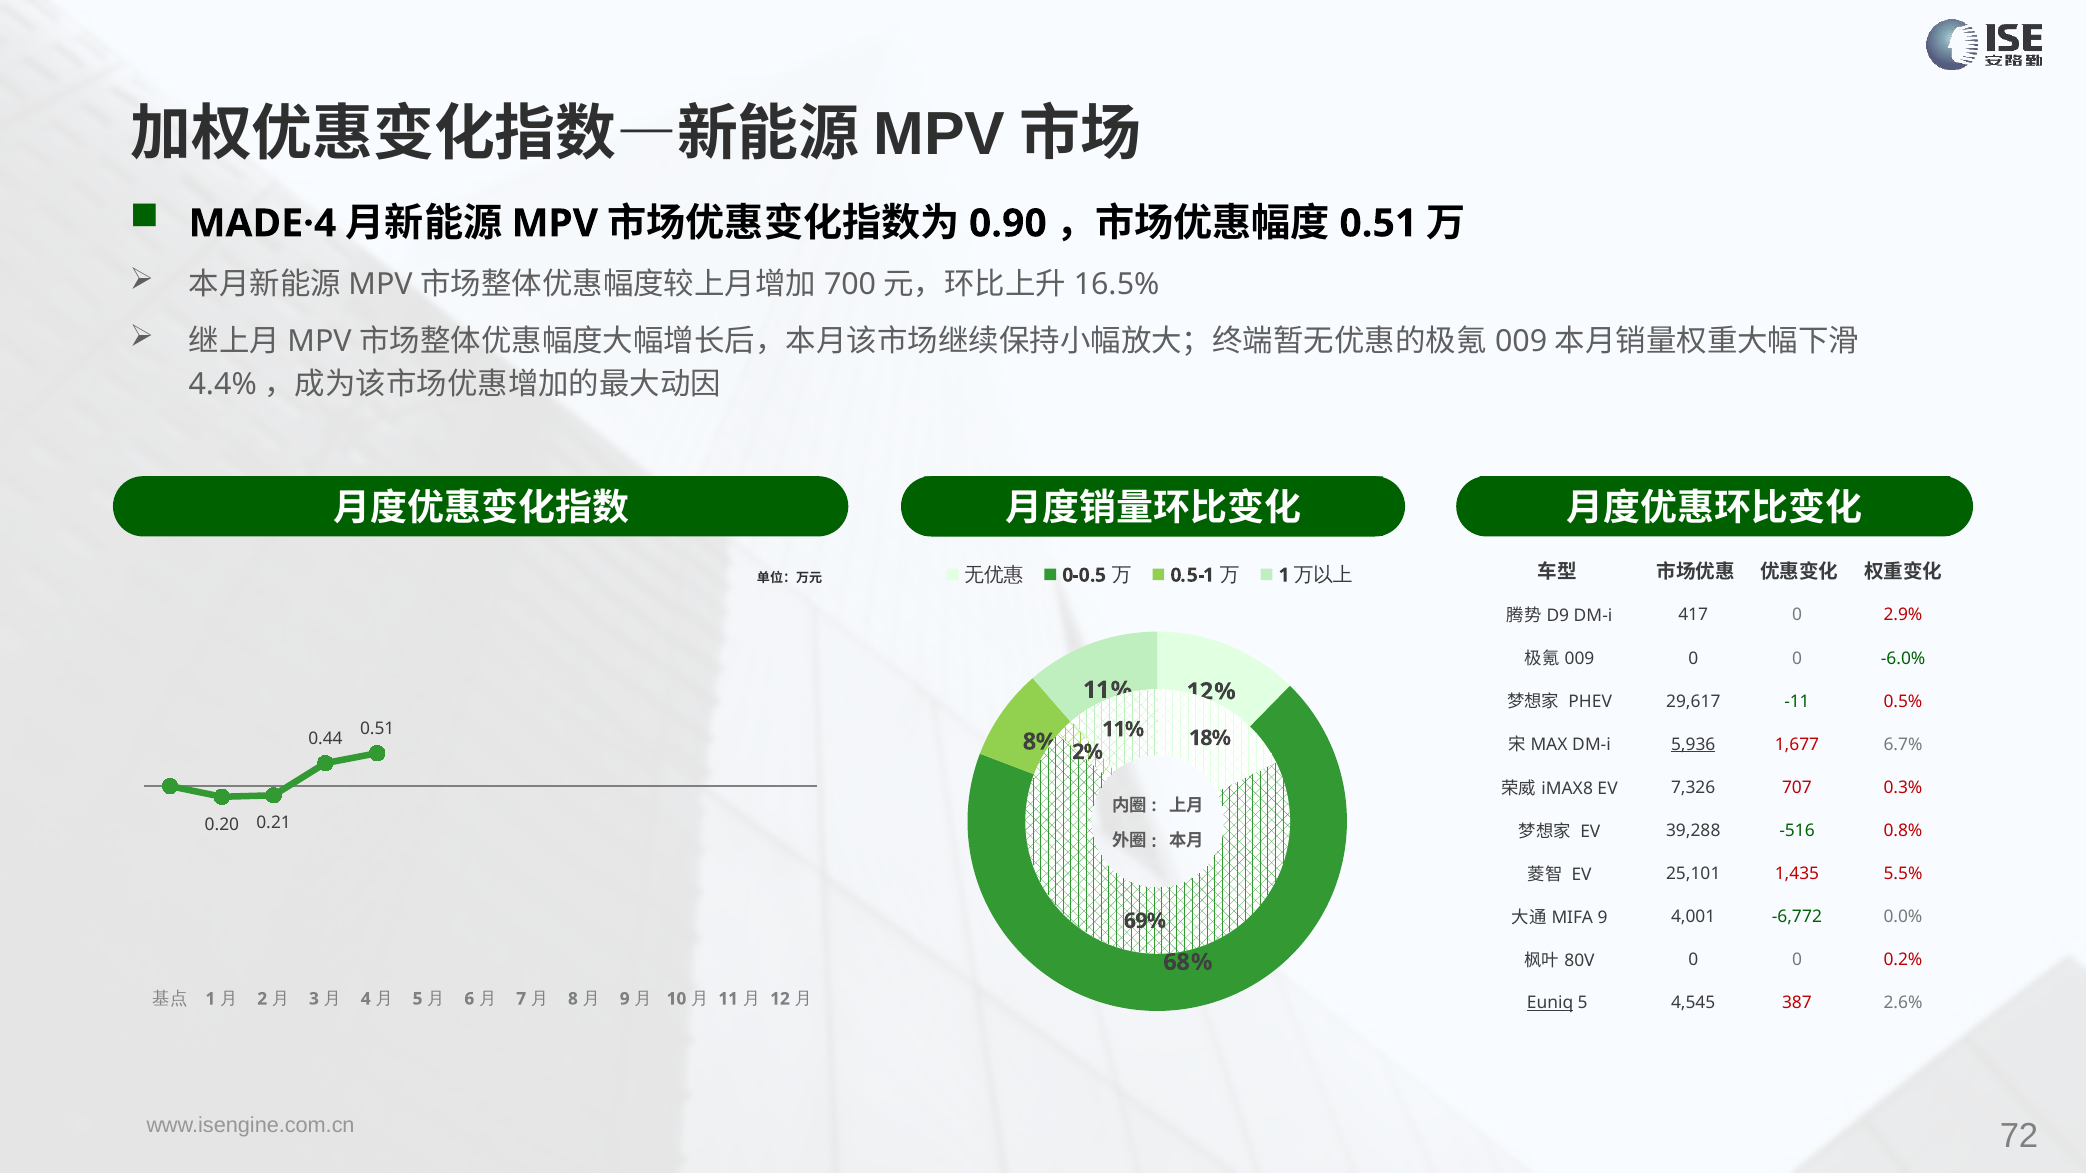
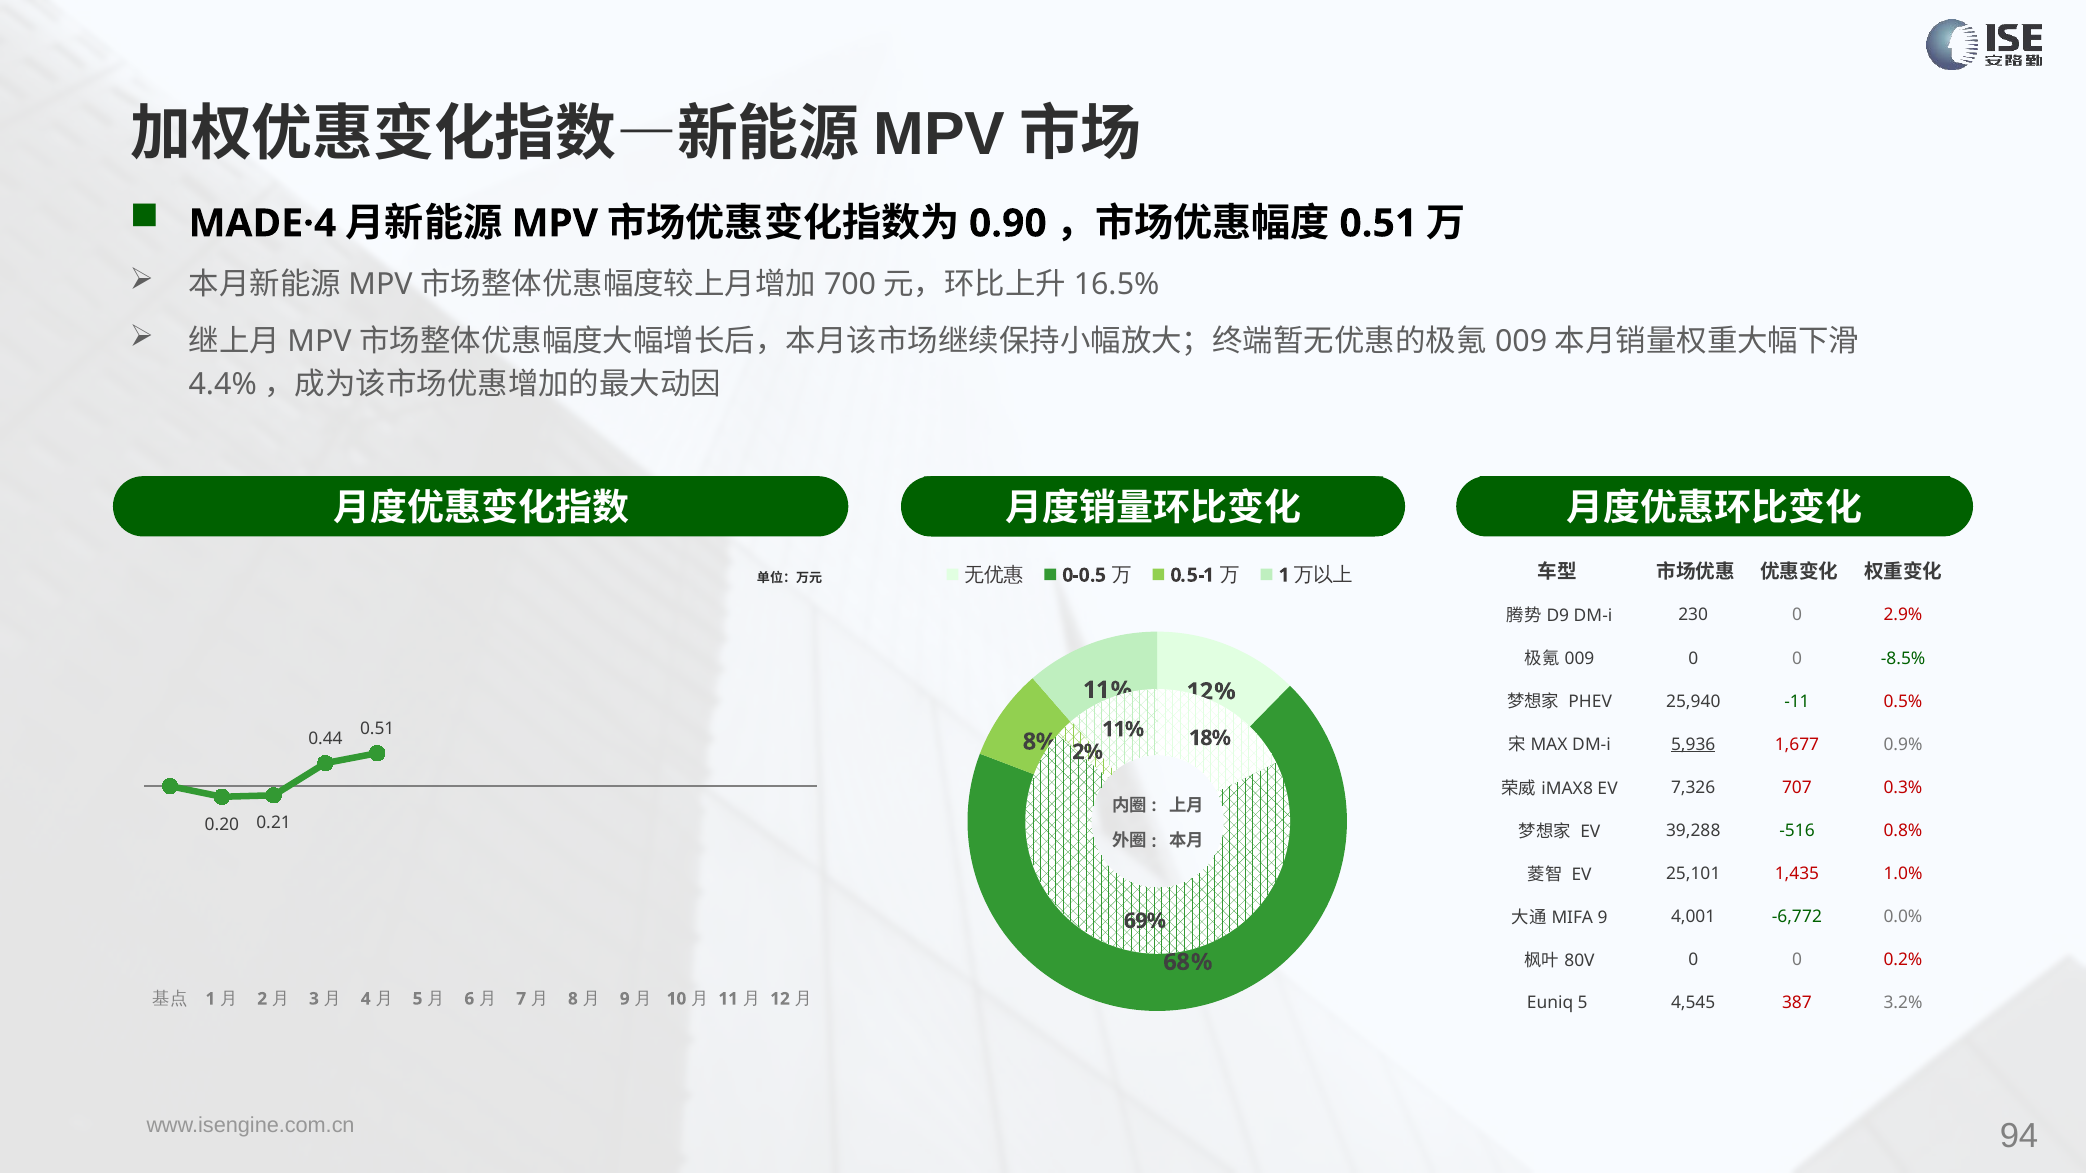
417: 417 -> 230 (1693, 615)
-6.0%: -6.0% -> -8.5% (1903, 658)
29,617: 29,617 -> 25,940 (1693, 702)
6.7%: 6.7% -> 0.9% (1903, 745)
5.5%: 5.5% -> 1.0% (1903, 874)
Euniq underline: present -> none (1550, 1003)
2.6%: 2.6% -> 3.2% (1903, 1003)
72: 72 -> 94 (2019, 1136)
